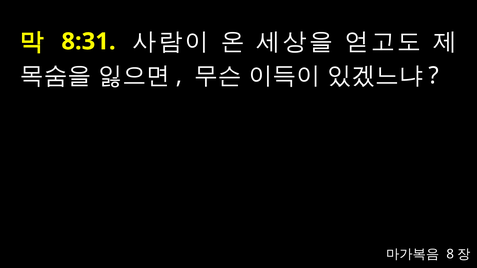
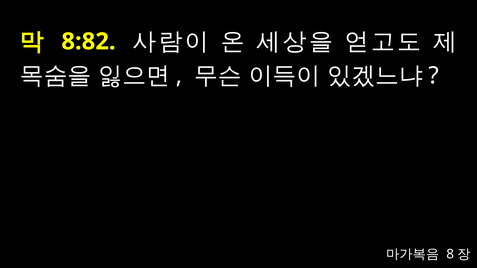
8:31: 8:31 -> 8:82 (88, 42)
